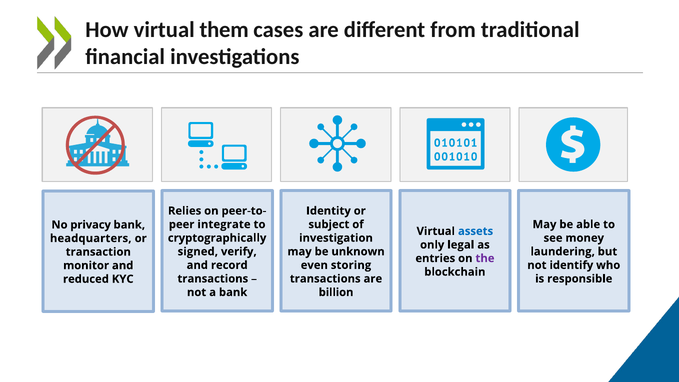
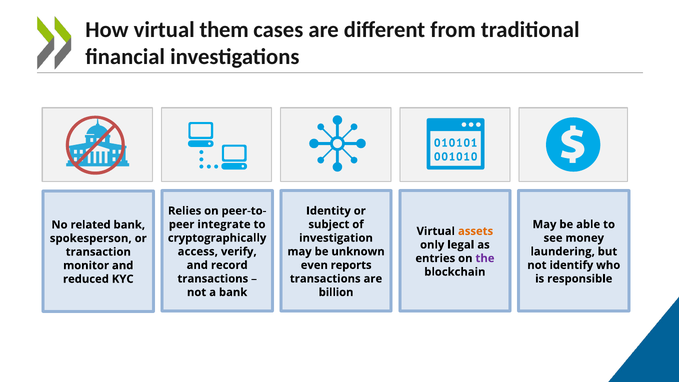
privacy: privacy -> related (91, 225)
assets colour: blue -> orange (476, 231)
headquarters: headquarters -> spokesperson (91, 238)
signed: signed -> access (198, 252)
storing: storing -> reports (351, 265)
